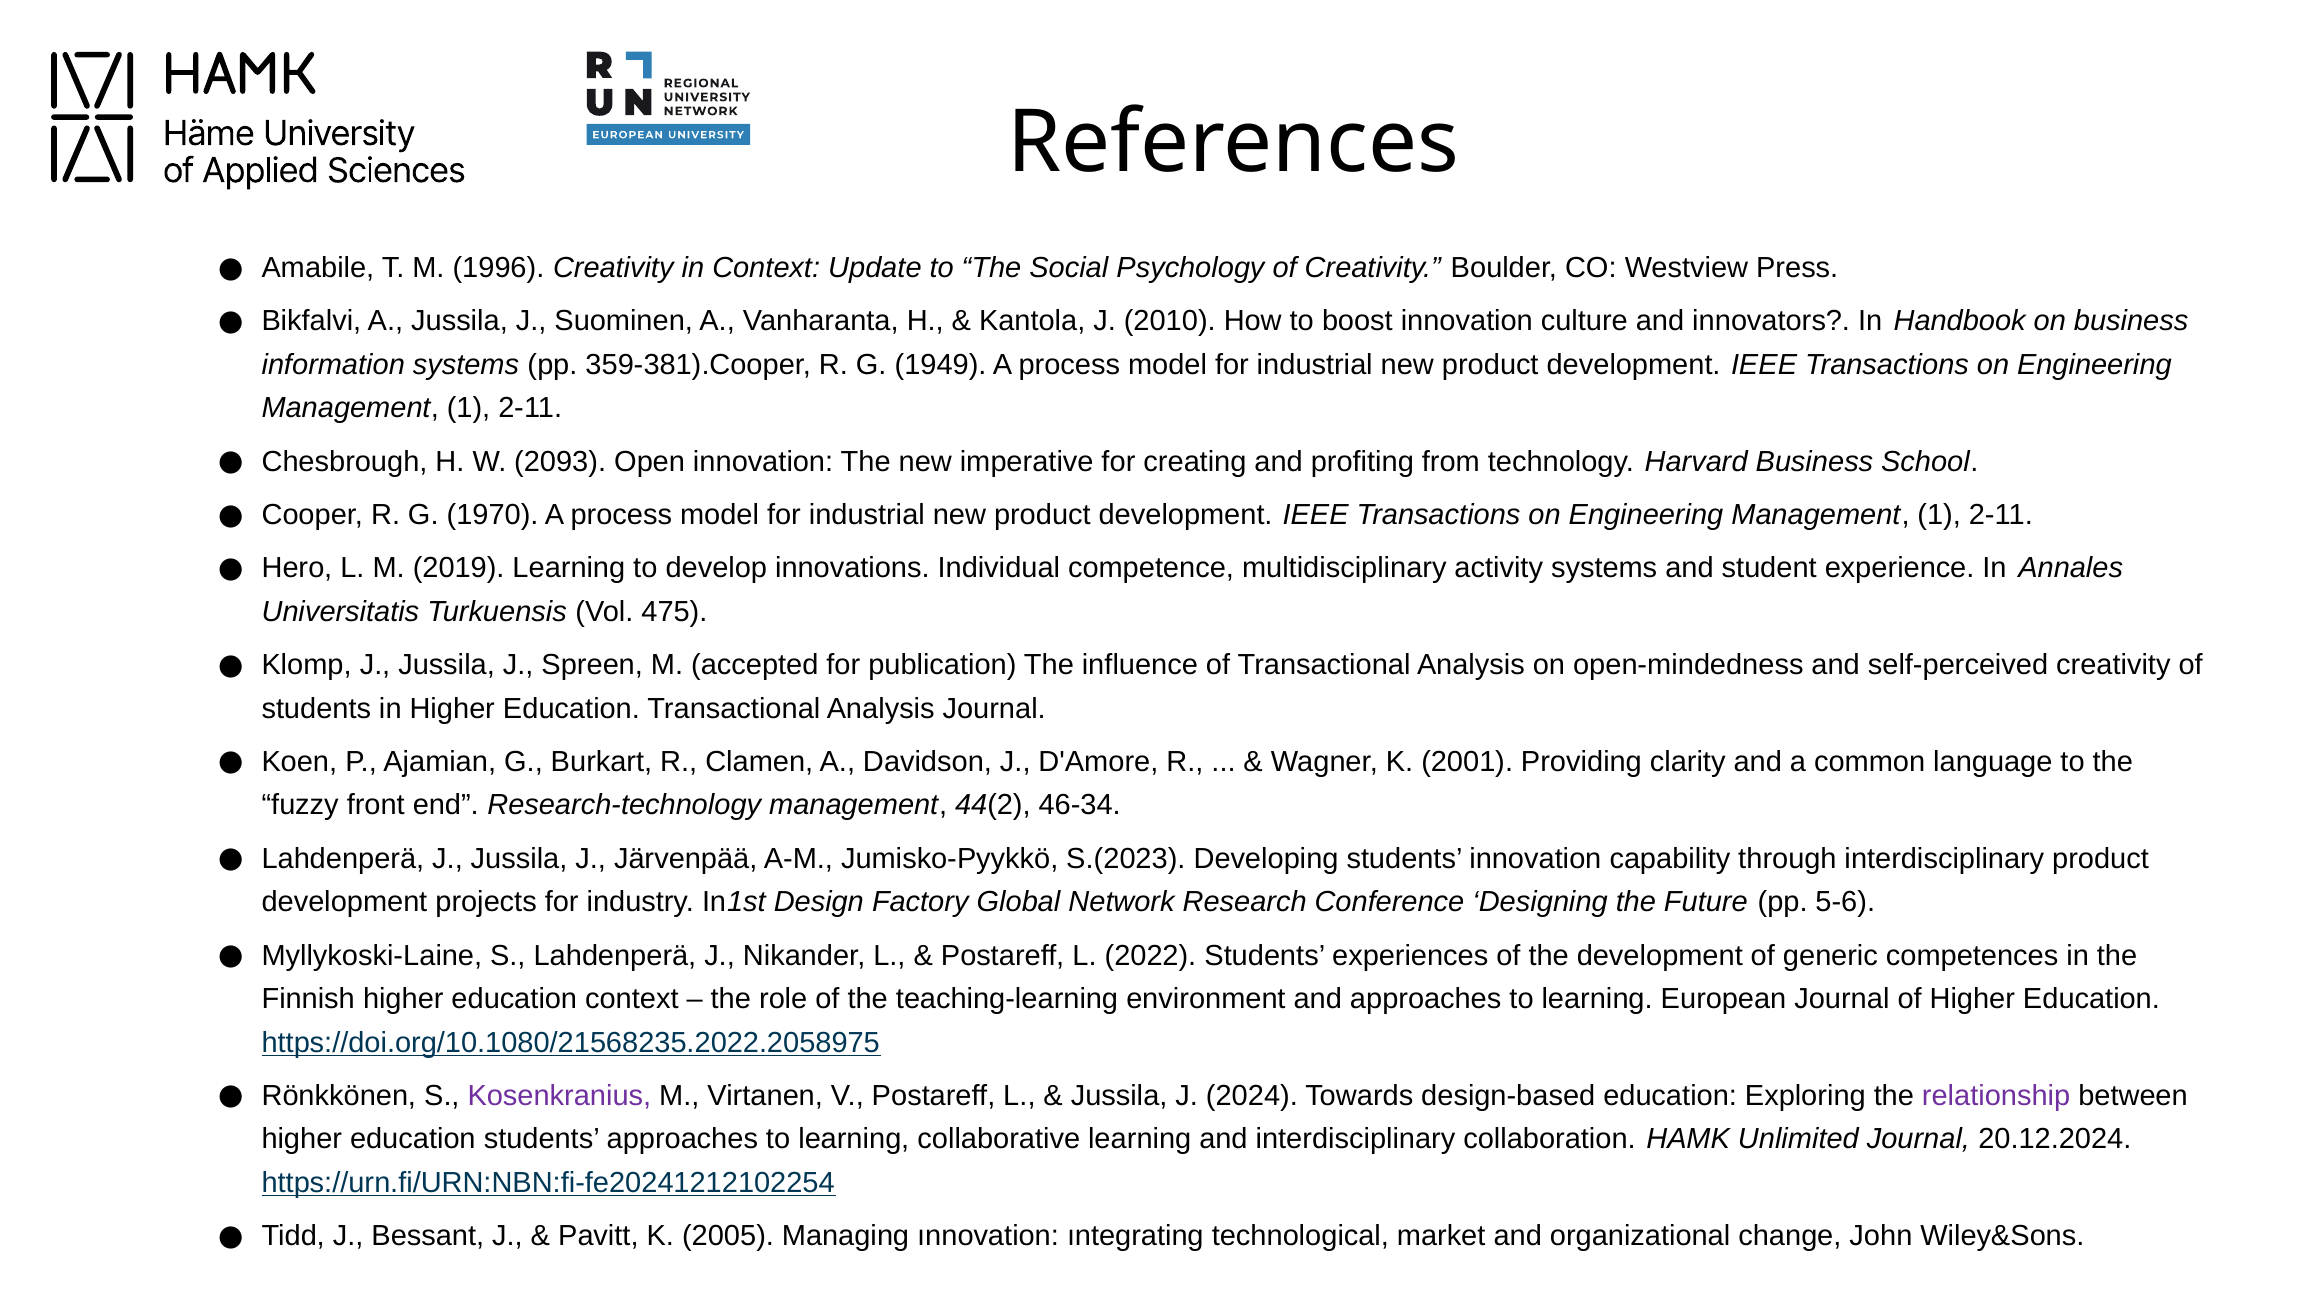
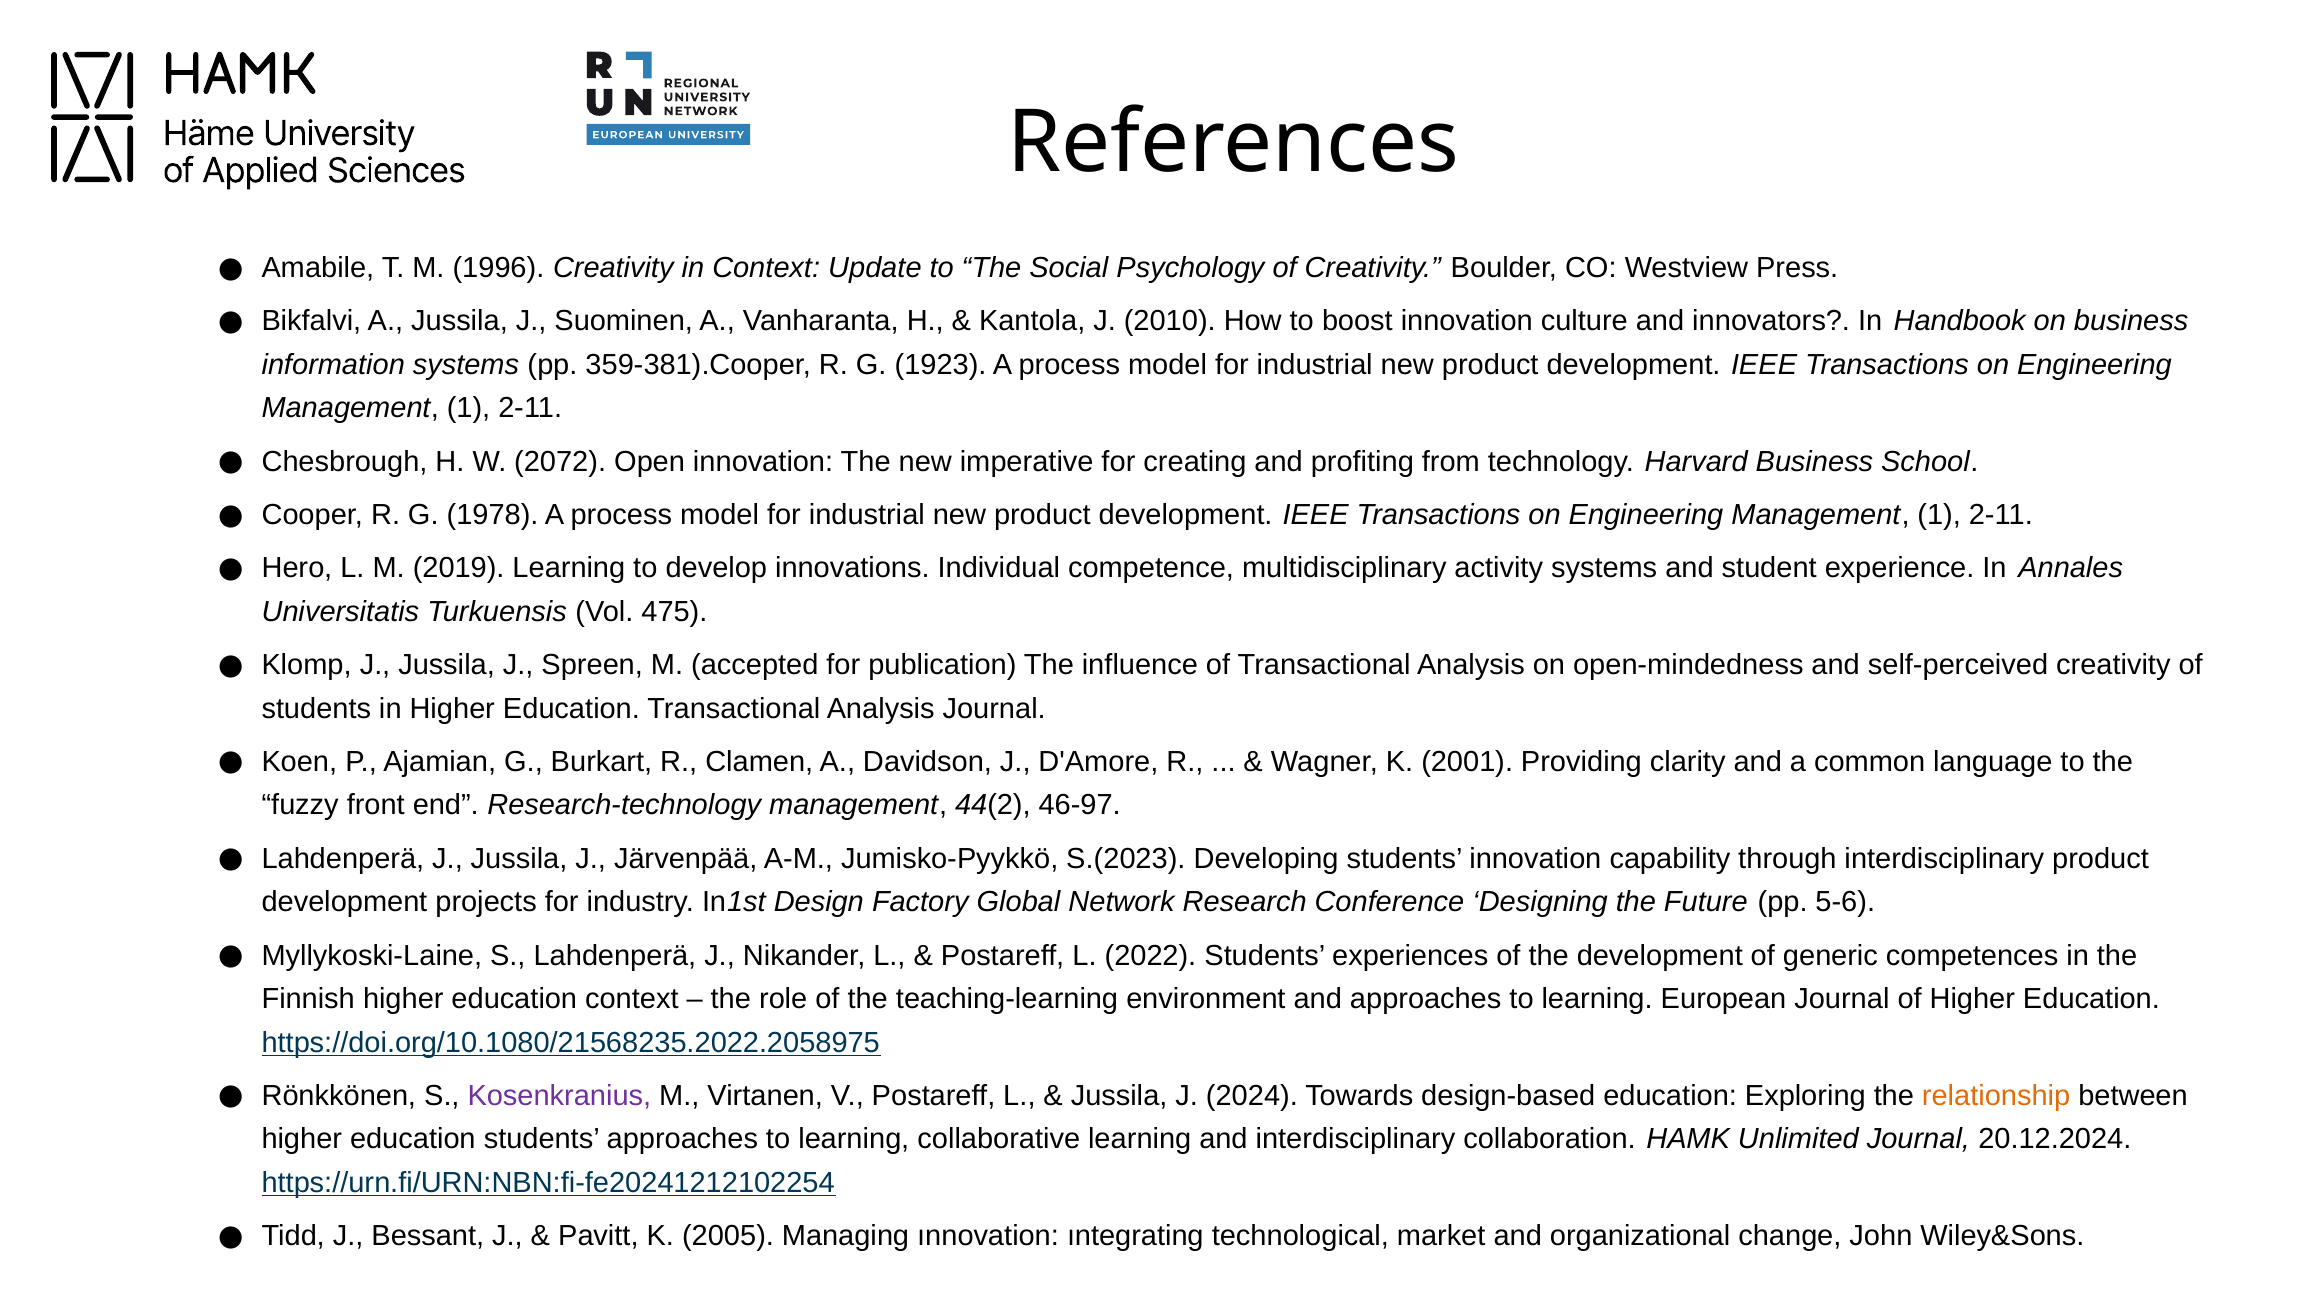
1949: 1949 -> 1923 (941, 365)
2093: 2093 -> 2072 (560, 462)
1970: 1970 -> 1978 (493, 515)
46-34: 46-34 -> 46-97 (1080, 805)
relationship colour: purple -> orange (1996, 1096)
